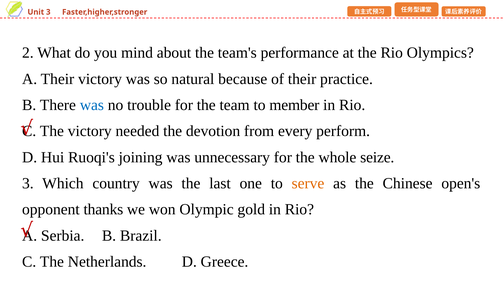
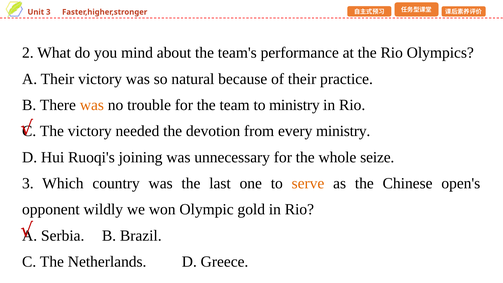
was colour: blue -> orange (92, 105)
to member: member -> ministry (294, 105)
every perform: perform -> ministry (343, 131)
thanks: thanks -> wildly (103, 209)
